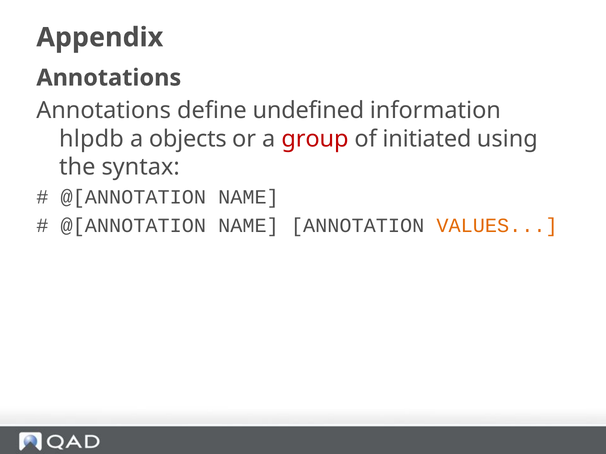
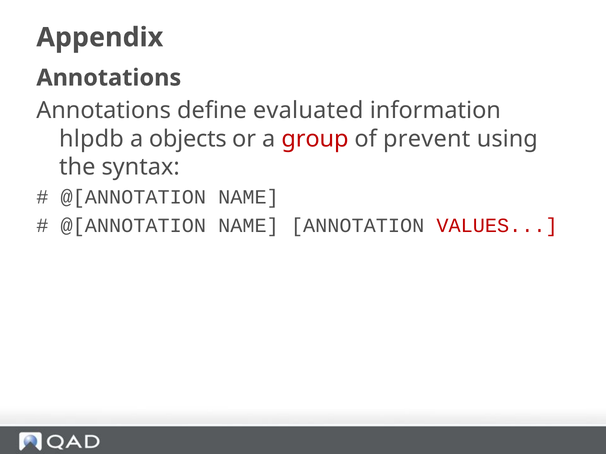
undefined: undefined -> evaluated (308, 111)
initiated: initiated -> prevent (427, 139)
VALUES colour: orange -> red (497, 226)
